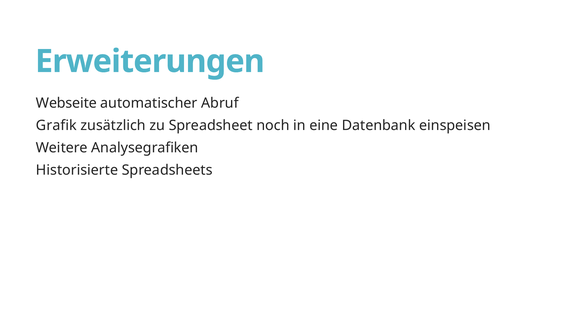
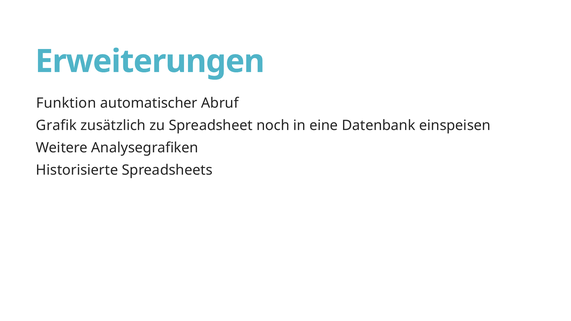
Webseite: Webseite -> Funktion (66, 103)
